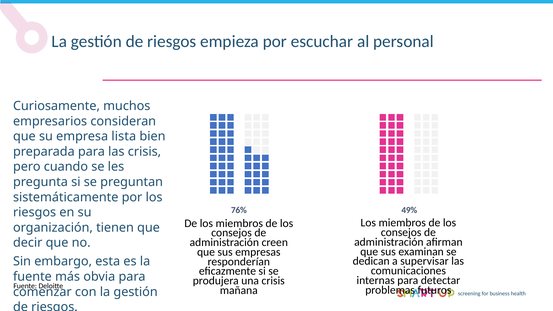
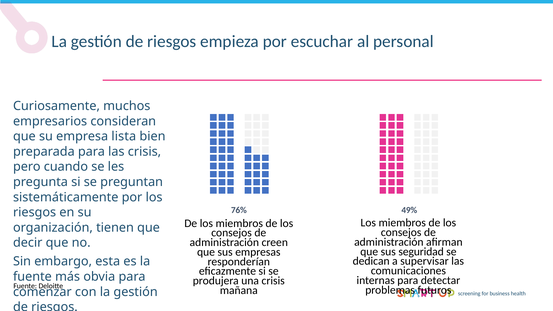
examinan: examinan -> seguridad (421, 252)
